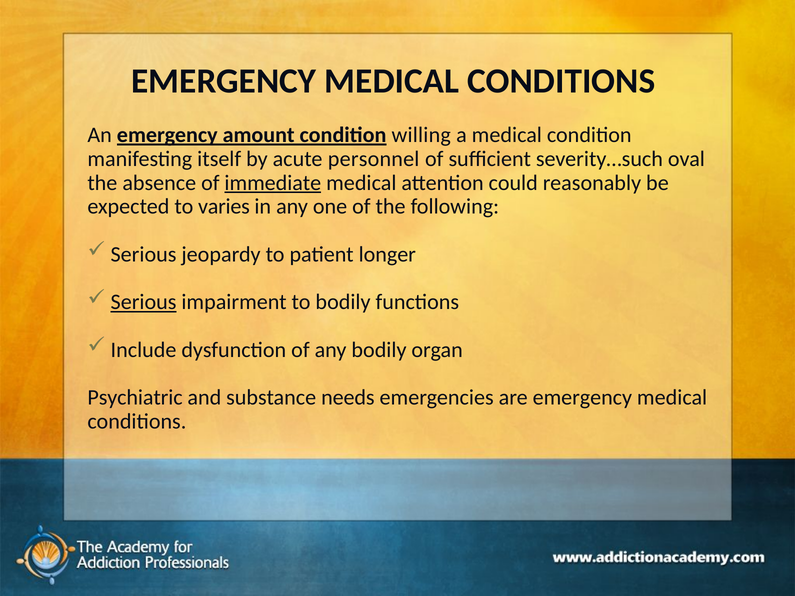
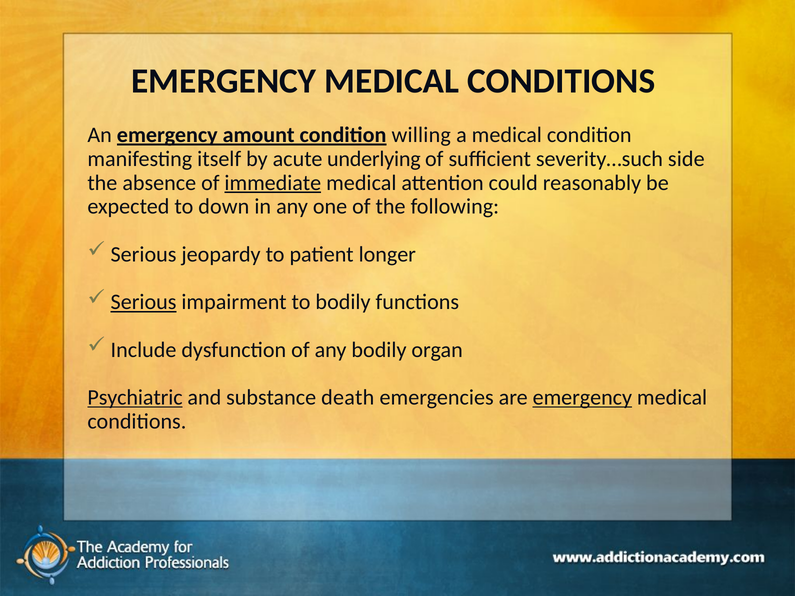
personnel: personnel -> underlying (374, 159)
oval: oval -> side (686, 159)
varies: varies -> down (224, 207)
Psychiatric underline: none -> present (135, 398)
needs: needs -> death (348, 398)
emergency underline: none -> present (582, 398)
